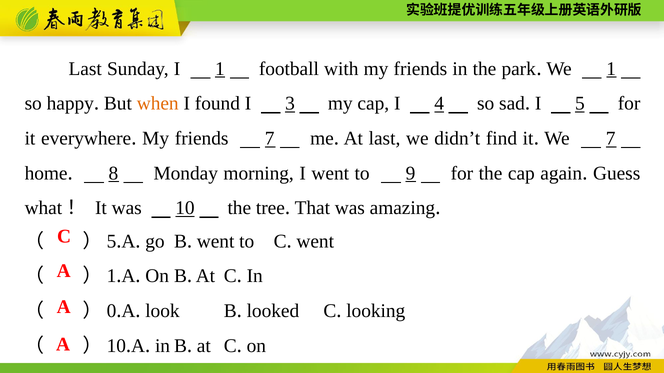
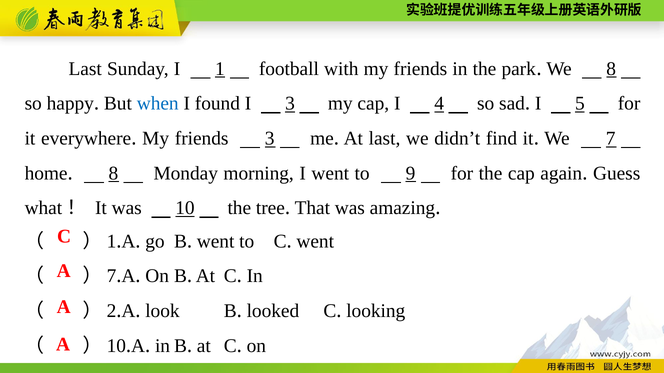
We 1: 1 -> 8 (611, 69)
when colour: orange -> blue (158, 104)
friends 7: 7 -> 3 (270, 139)
5: 5 -> 1 (111, 242)
1: 1 -> 7 (111, 276)
0: 0 -> 2 (111, 311)
